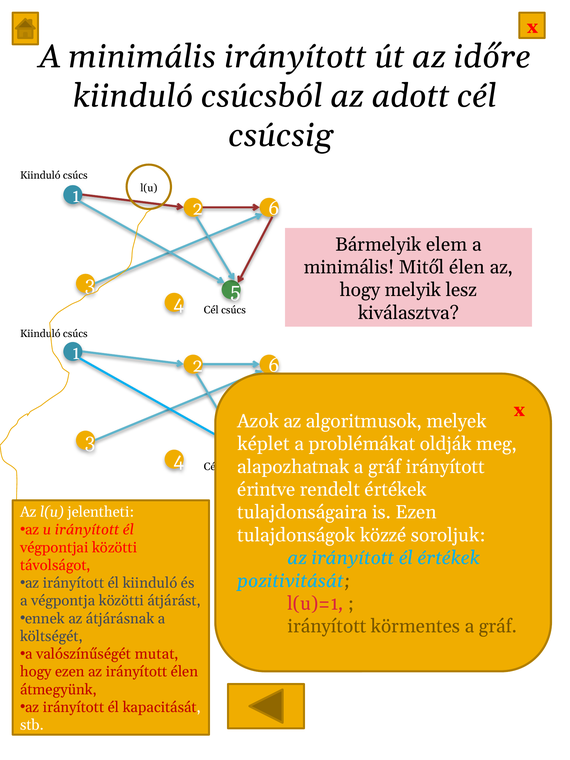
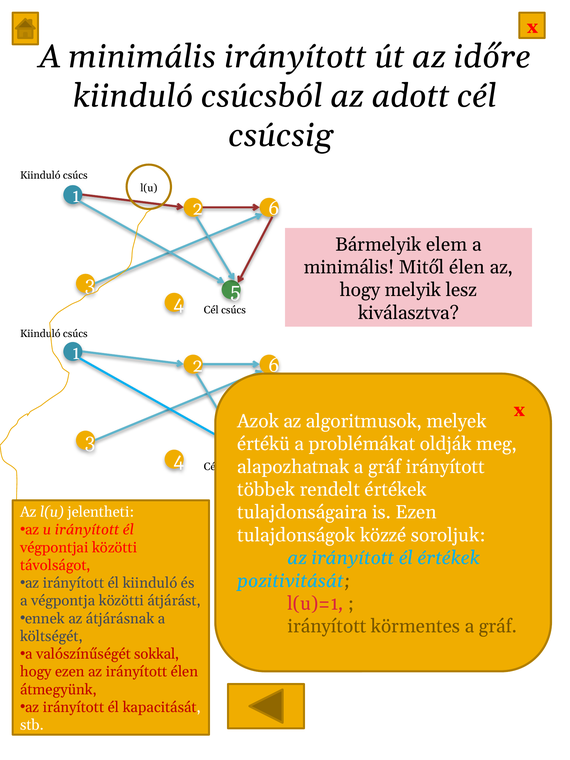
képlet: képlet -> értékü (264, 444)
érintve: érintve -> többek (266, 490)
mutat: mutat -> sokkal (157, 654)
